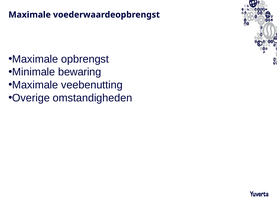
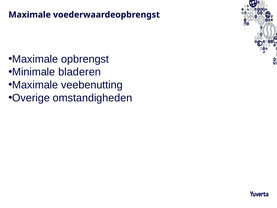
bewaring: bewaring -> bladeren (80, 72)
